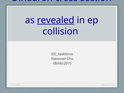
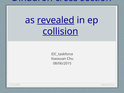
collision underline: none -> present (60, 31)
